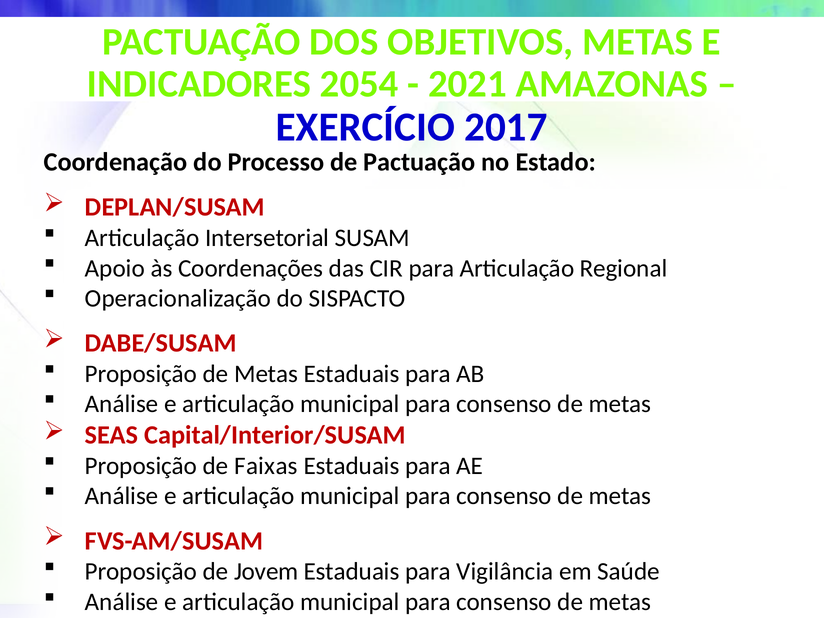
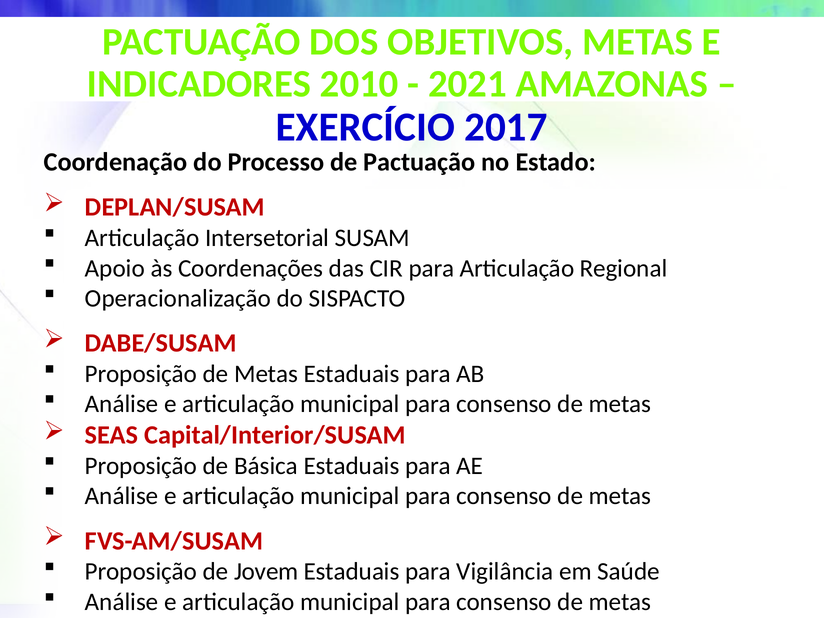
2054: 2054 -> 2010 (359, 84)
Faixas: Faixas -> Básica (266, 466)
